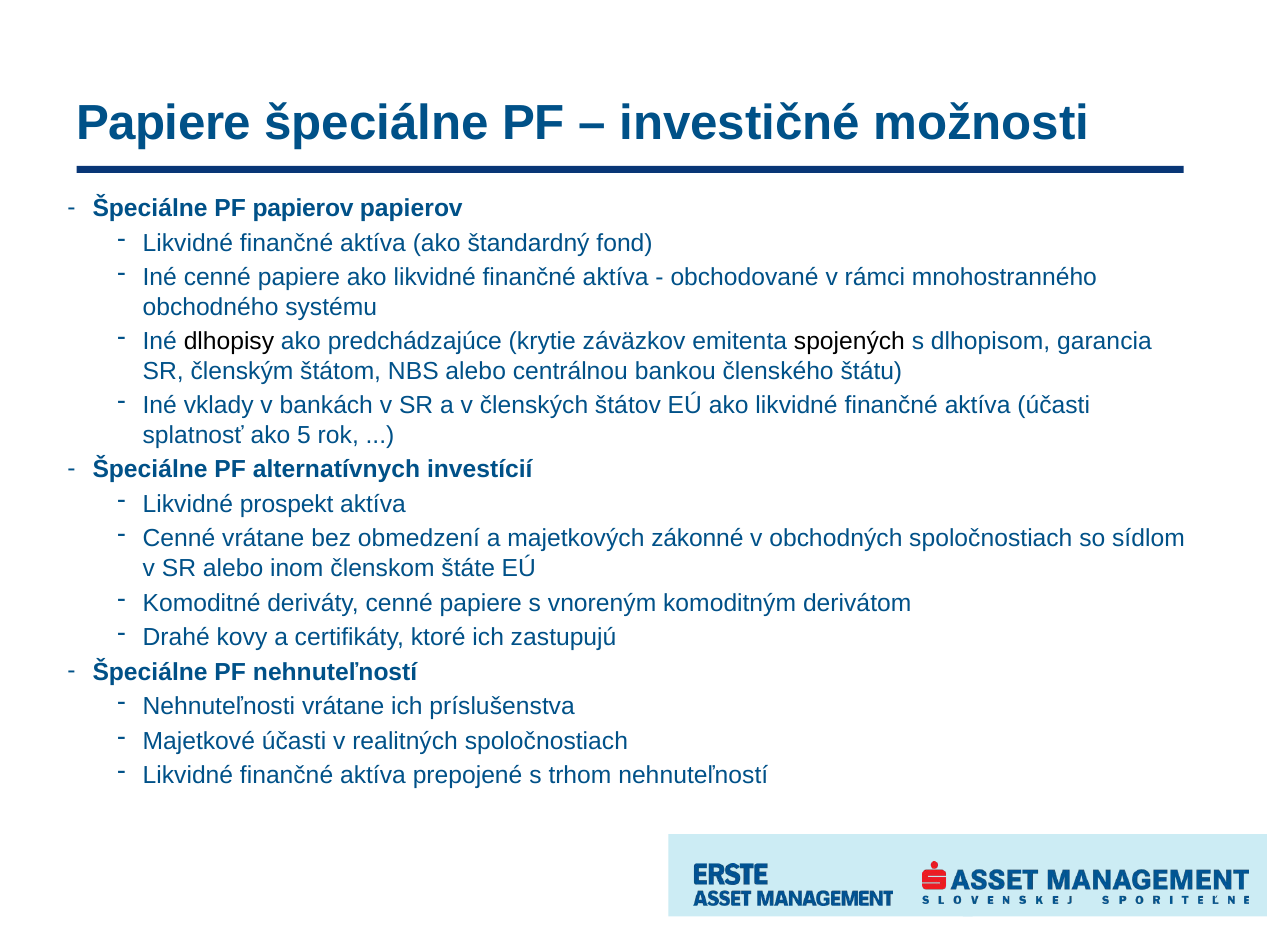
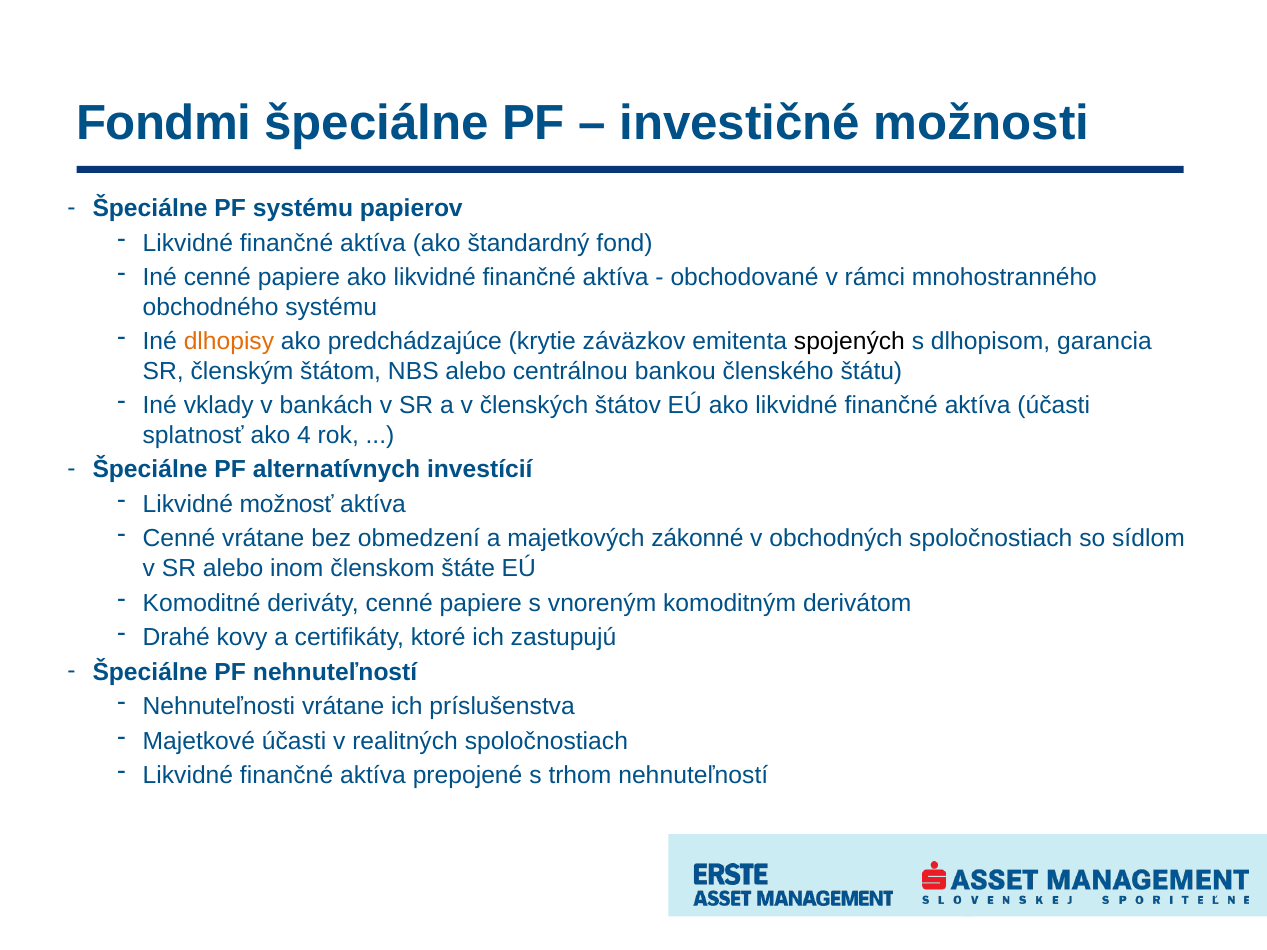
Papiere: Papiere -> Fondmi (164, 124)
PF papierov: papierov -> systému (303, 209)
dlhopisy colour: black -> orange (229, 342)
5: 5 -> 4 (304, 435)
prospekt: prospekt -> možnosť (287, 504)
